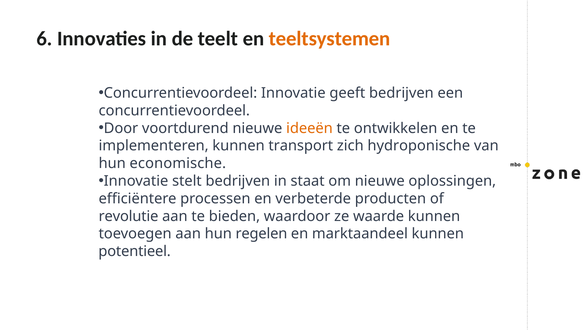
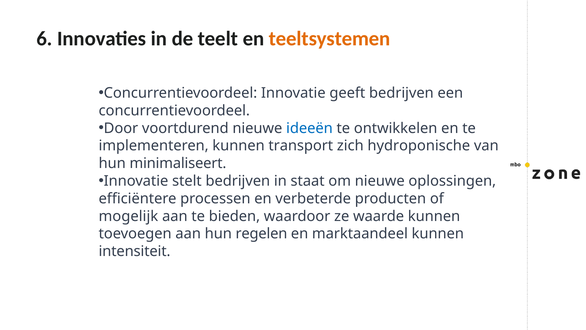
ideeën colour: orange -> blue (309, 128)
economische: economische -> minimaliseert (178, 163)
revolutie: revolutie -> mogelijk (128, 216)
potentieel: potentieel -> intensiteit (135, 251)
